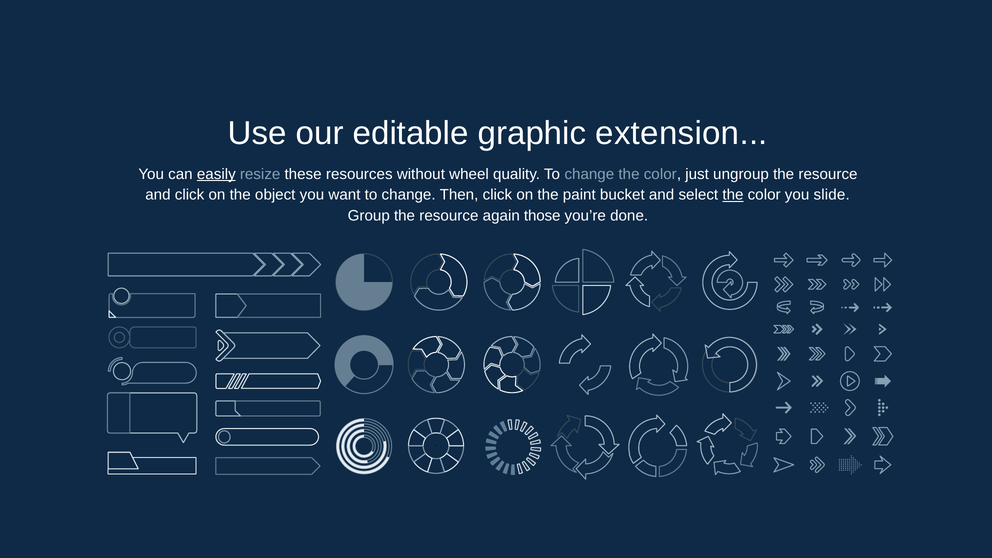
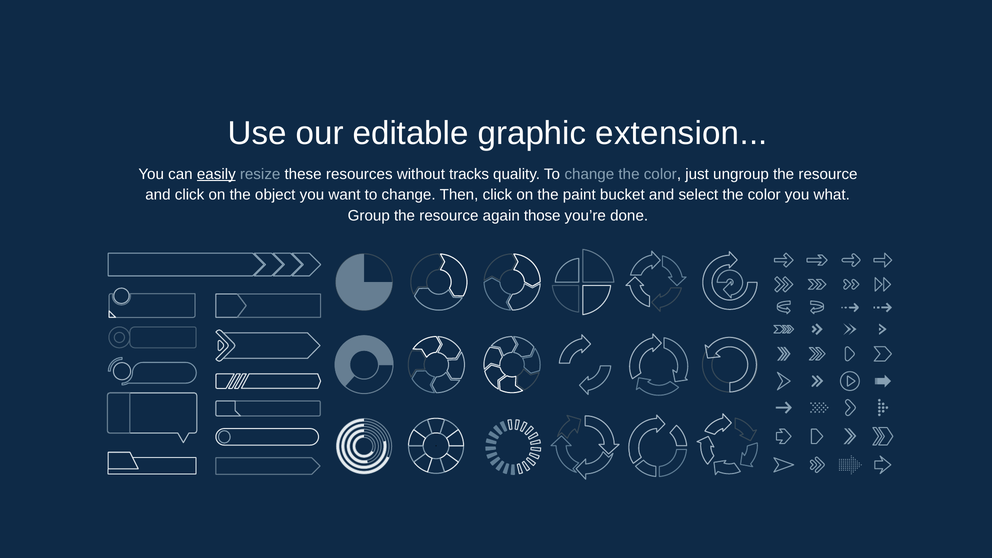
wheel: wheel -> tracks (469, 174)
the underline: present -> none (733, 195)
slide: slide -> what (832, 195)
